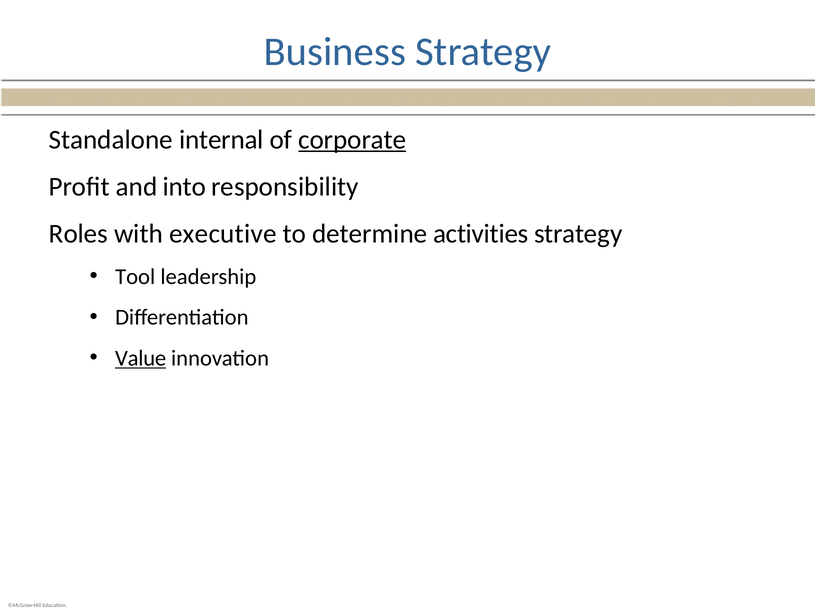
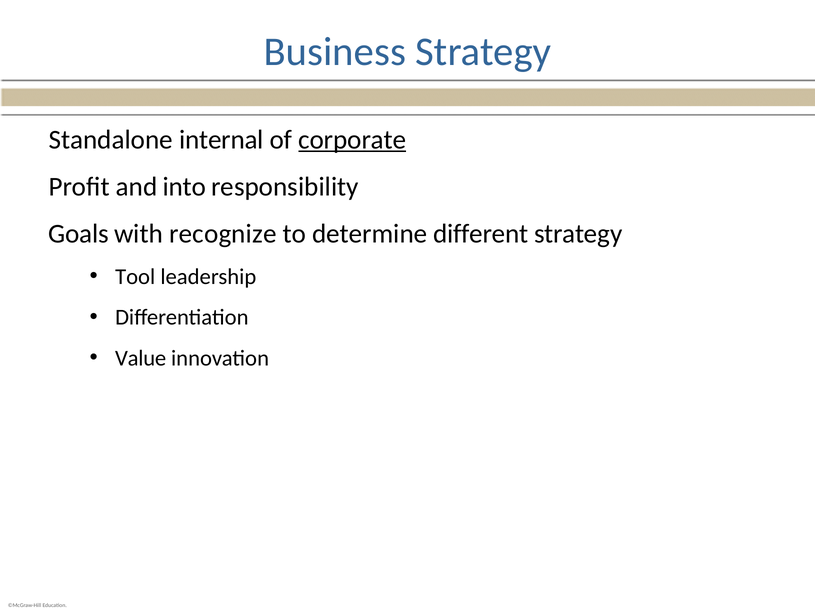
Roles: Roles -> Goals (79, 234)
executive: executive -> recognize (223, 234)
activities: activities -> different (481, 234)
Value underline: present -> none (141, 358)
